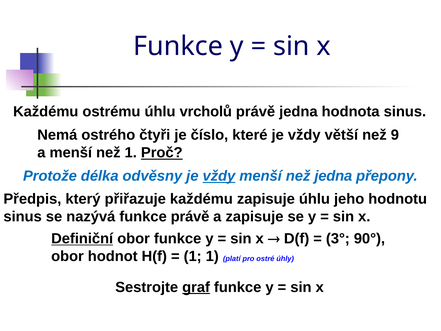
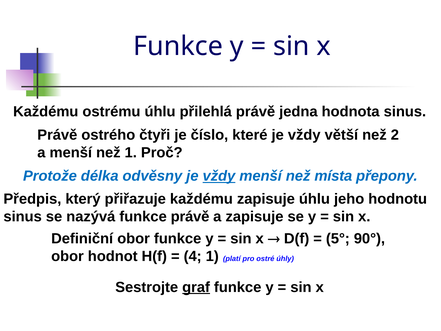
vrcholů: vrcholů -> přilehlá (206, 111)
Nemá: Nemá -> Právě (57, 135)
9: 9 -> 2 (395, 135)
Proč underline: present -> none (162, 153)
než jedna: jedna -> místa (333, 176)
Definiční underline: present -> none (82, 239)
3°: 3° -> 5° (338, 239)
1: 1 -> 4 (193, 256)
